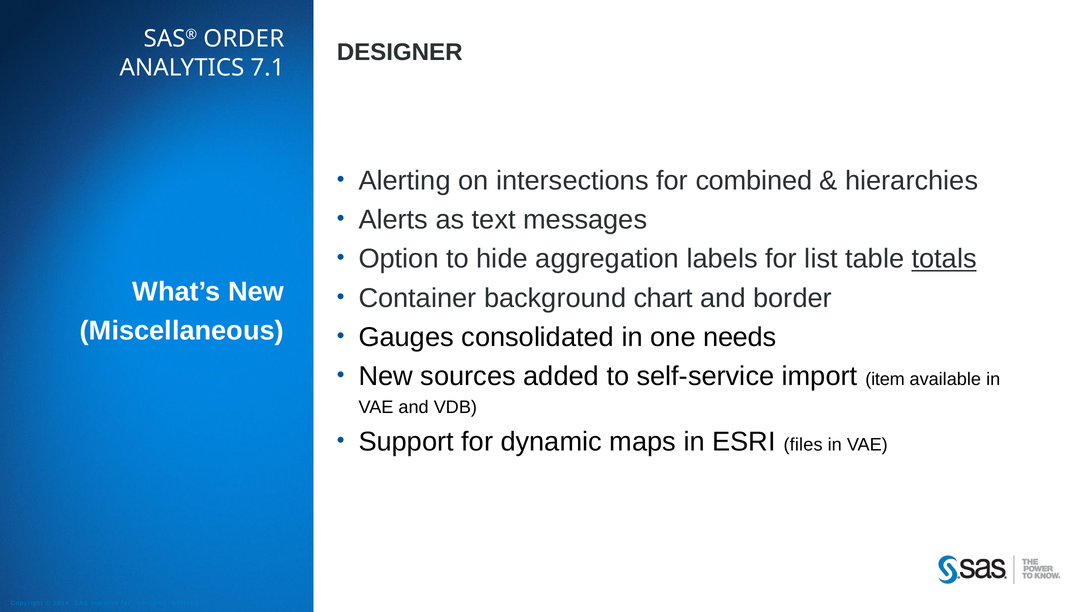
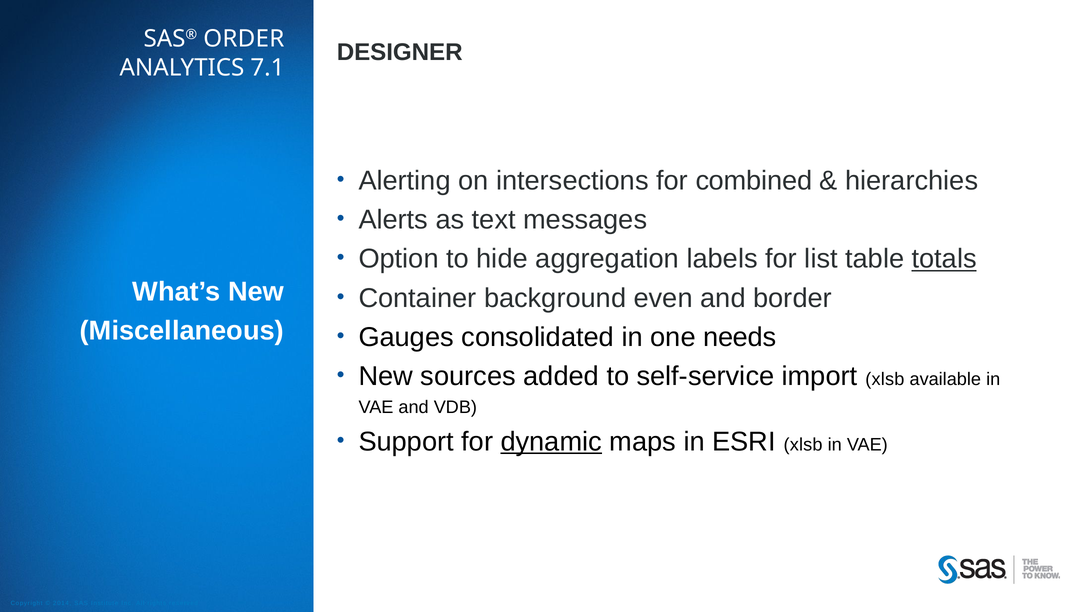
chart: chart -> even (663, 298)
import item: item -> xlsb (885, 380)
dynamic underline: none -> present (551, 442)
ESRI files: files -> xlsb (803, 445)
